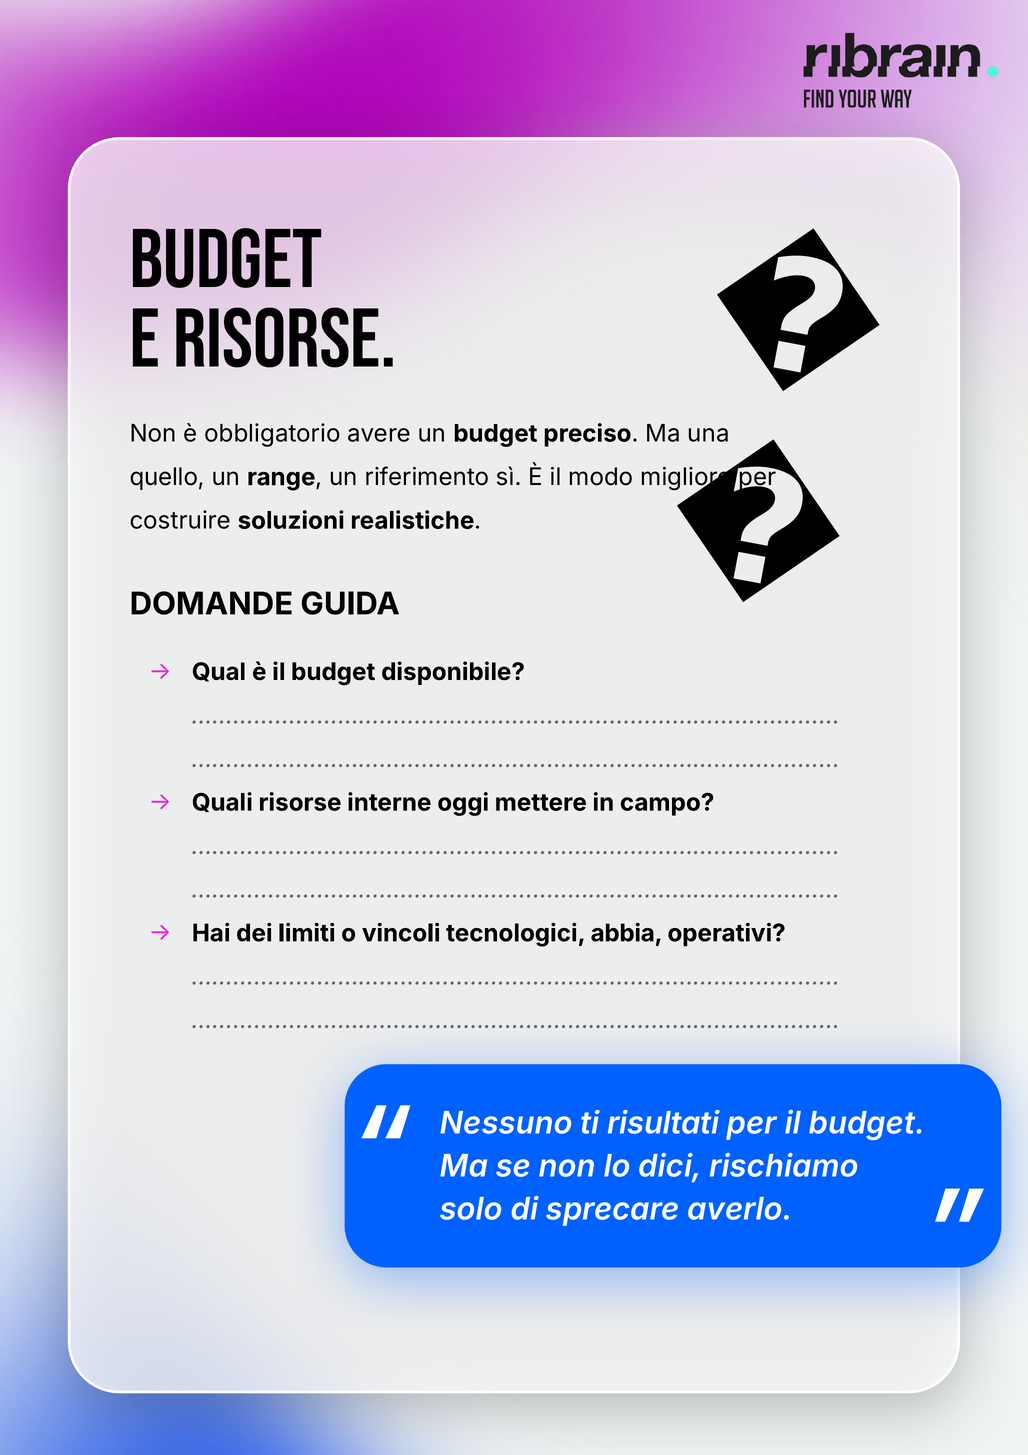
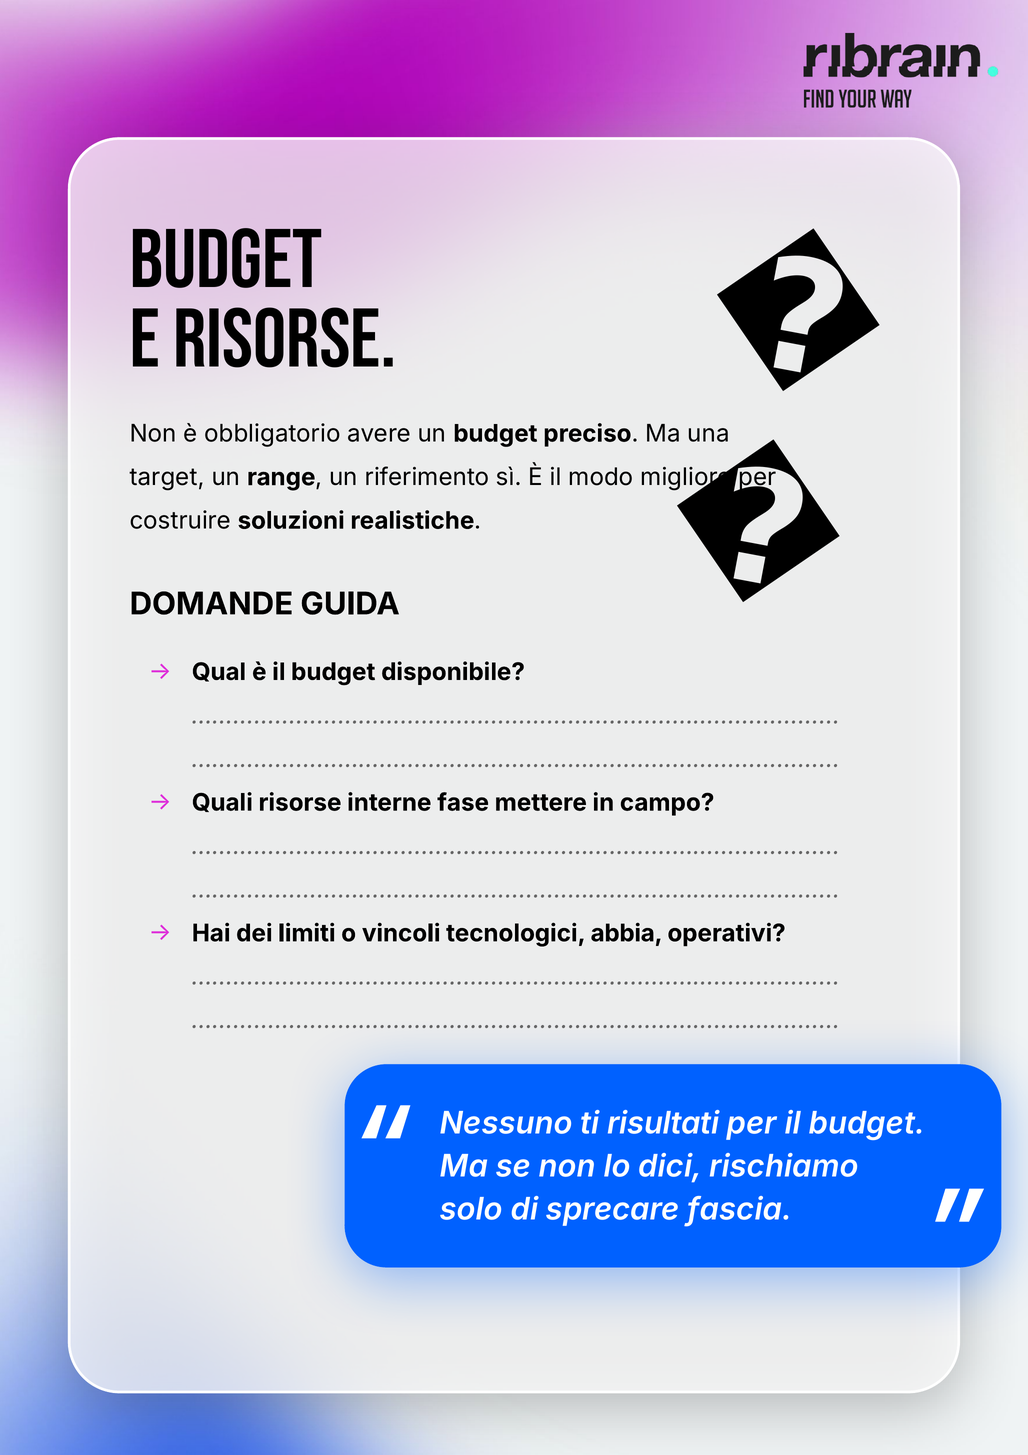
quello: quello -> target (167, 477)
oggi: oggi -> fase (463, 802)
averlo: averlo -> fascia (740, 1208)
